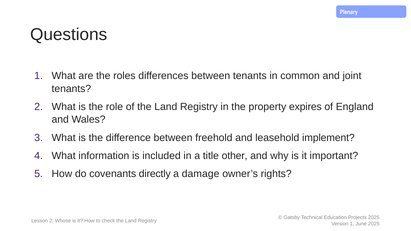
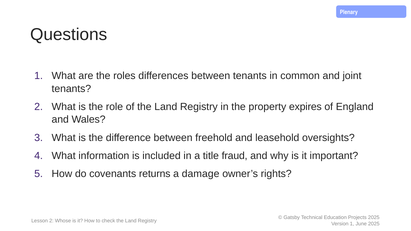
implement: implement -> oversights (328, 138)
other: other -> fraud (235, 156)
directly: directly -> returns (155, 174)
